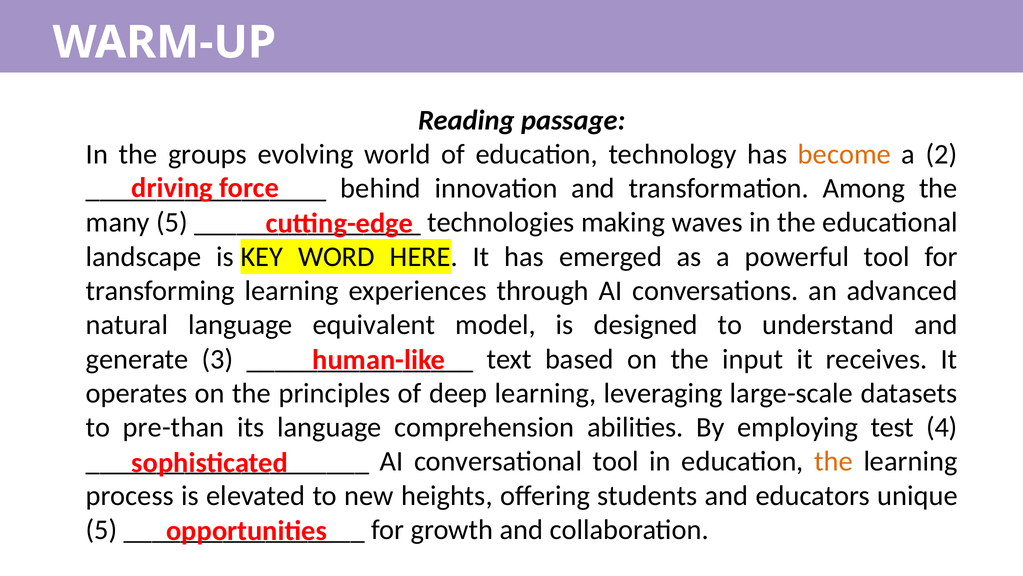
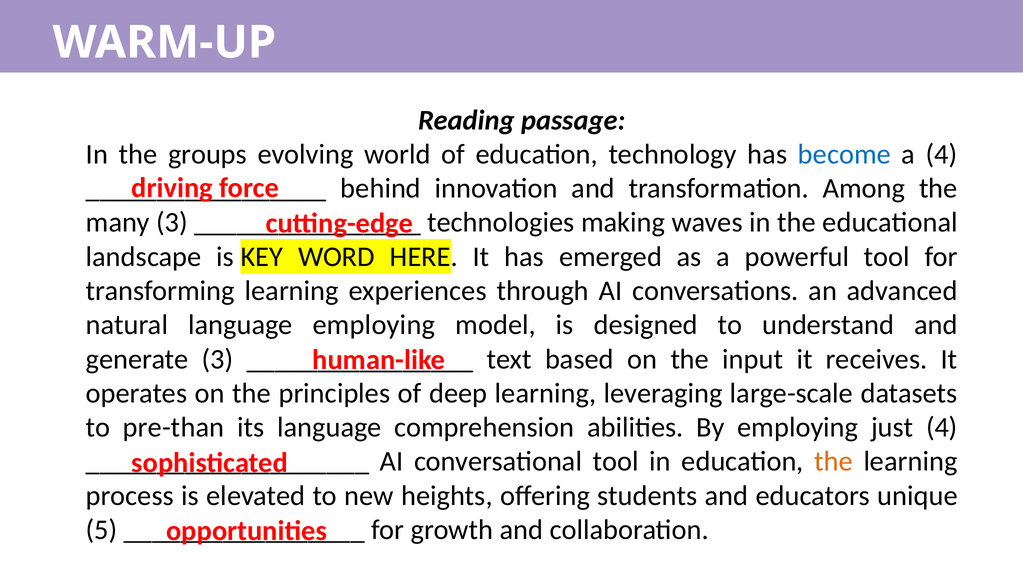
become colour: orange -> blue (844, 154)
a 2: 2 -> 4 (942, 154)
many 5: 5 -> 3 (172, 222)
language equivalent: equivalent -> employing (374, 325)
test: test -> just (892, 427)
